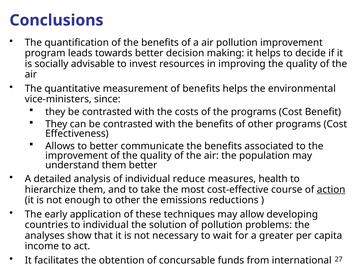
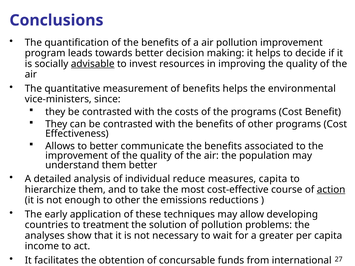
advisable underline: none -> present (93, 64)
measures health: health -> capita (273, 179)
to individual: individual -> treatment (106, 225)
